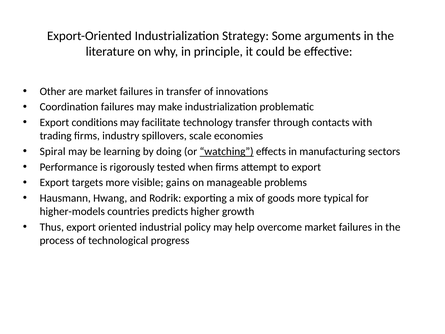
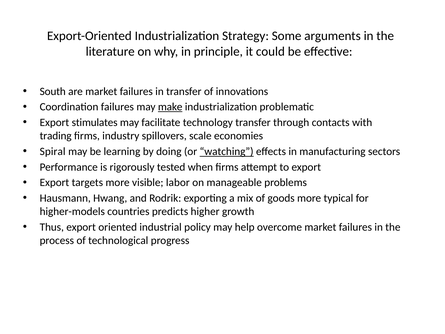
Other: Other -> South (53, 91)
make underline: none -> present (170, 107)
conditions: conditions -> stimulates (95, 122)
gains: gains -> labor (178, 182)
